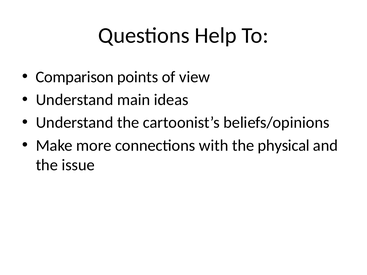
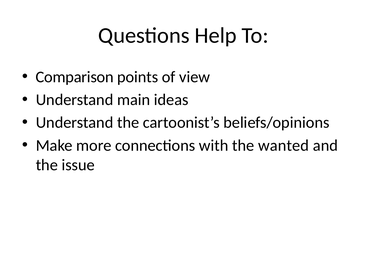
physical: physical -> wanted (284, 146)
